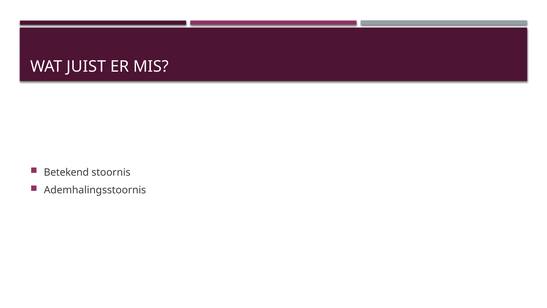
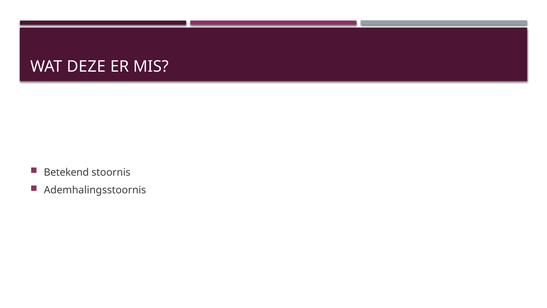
JUIST: JUIST -> DEZE (86, 66)
